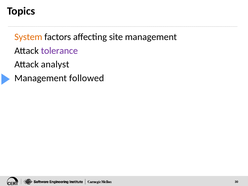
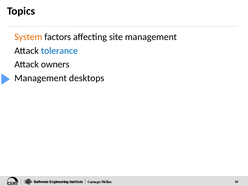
tolerance colour: purple -> blue (59, 51)
analyst: analyst -> owners (55, 64)
followed: followed -> desktops (87, 78)
